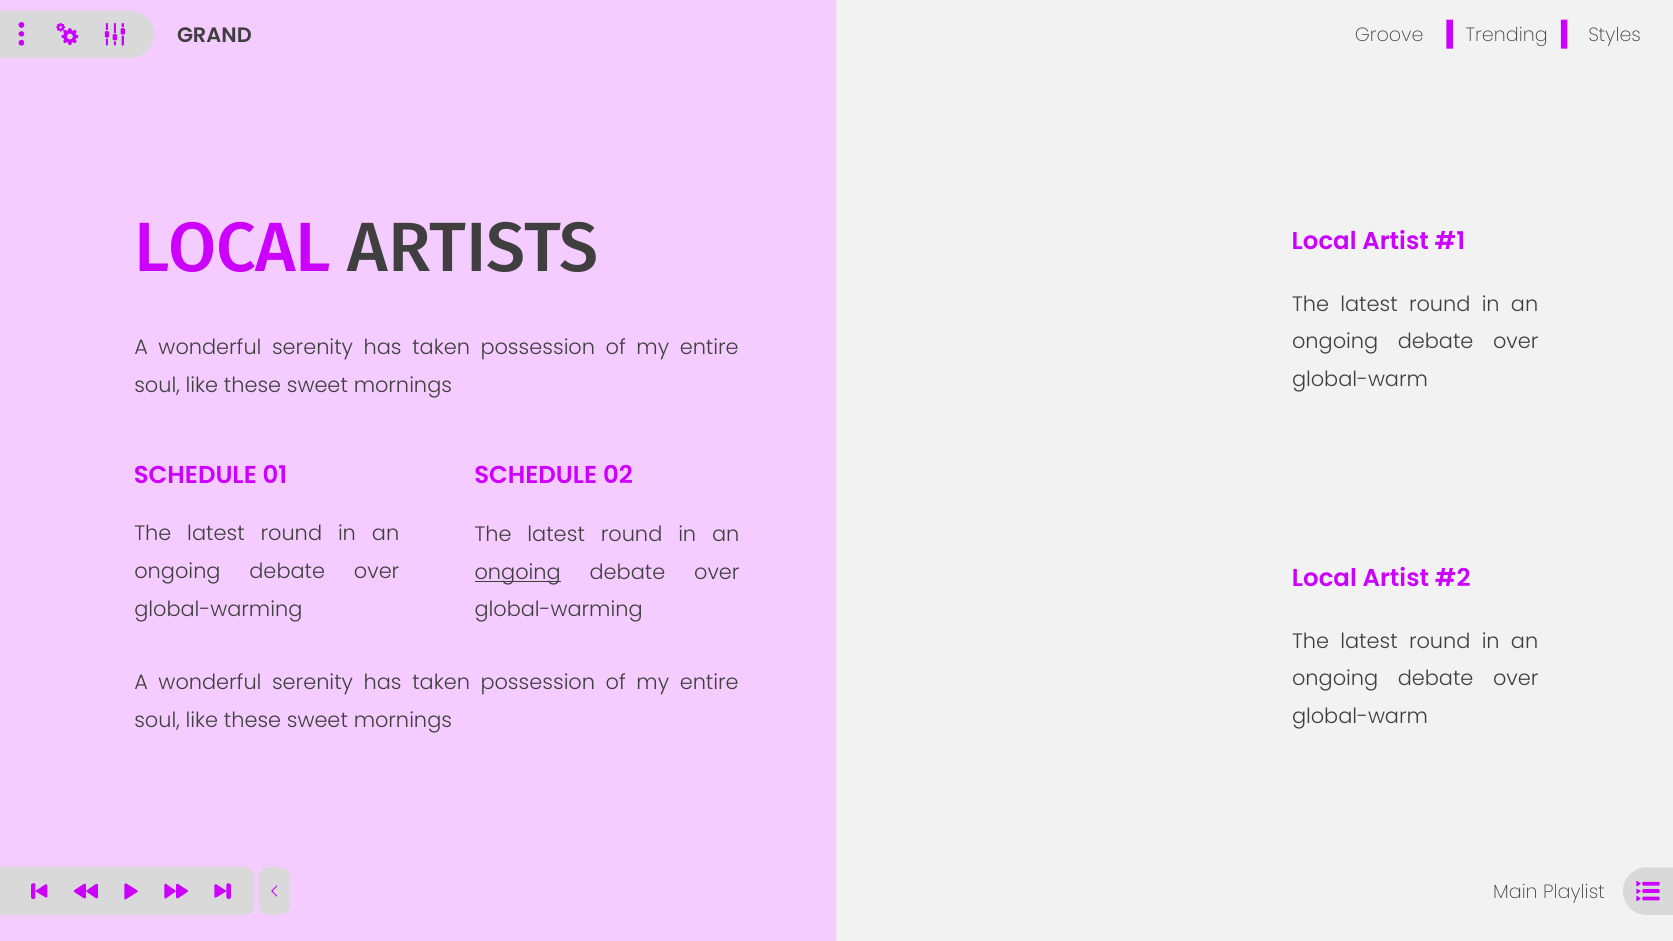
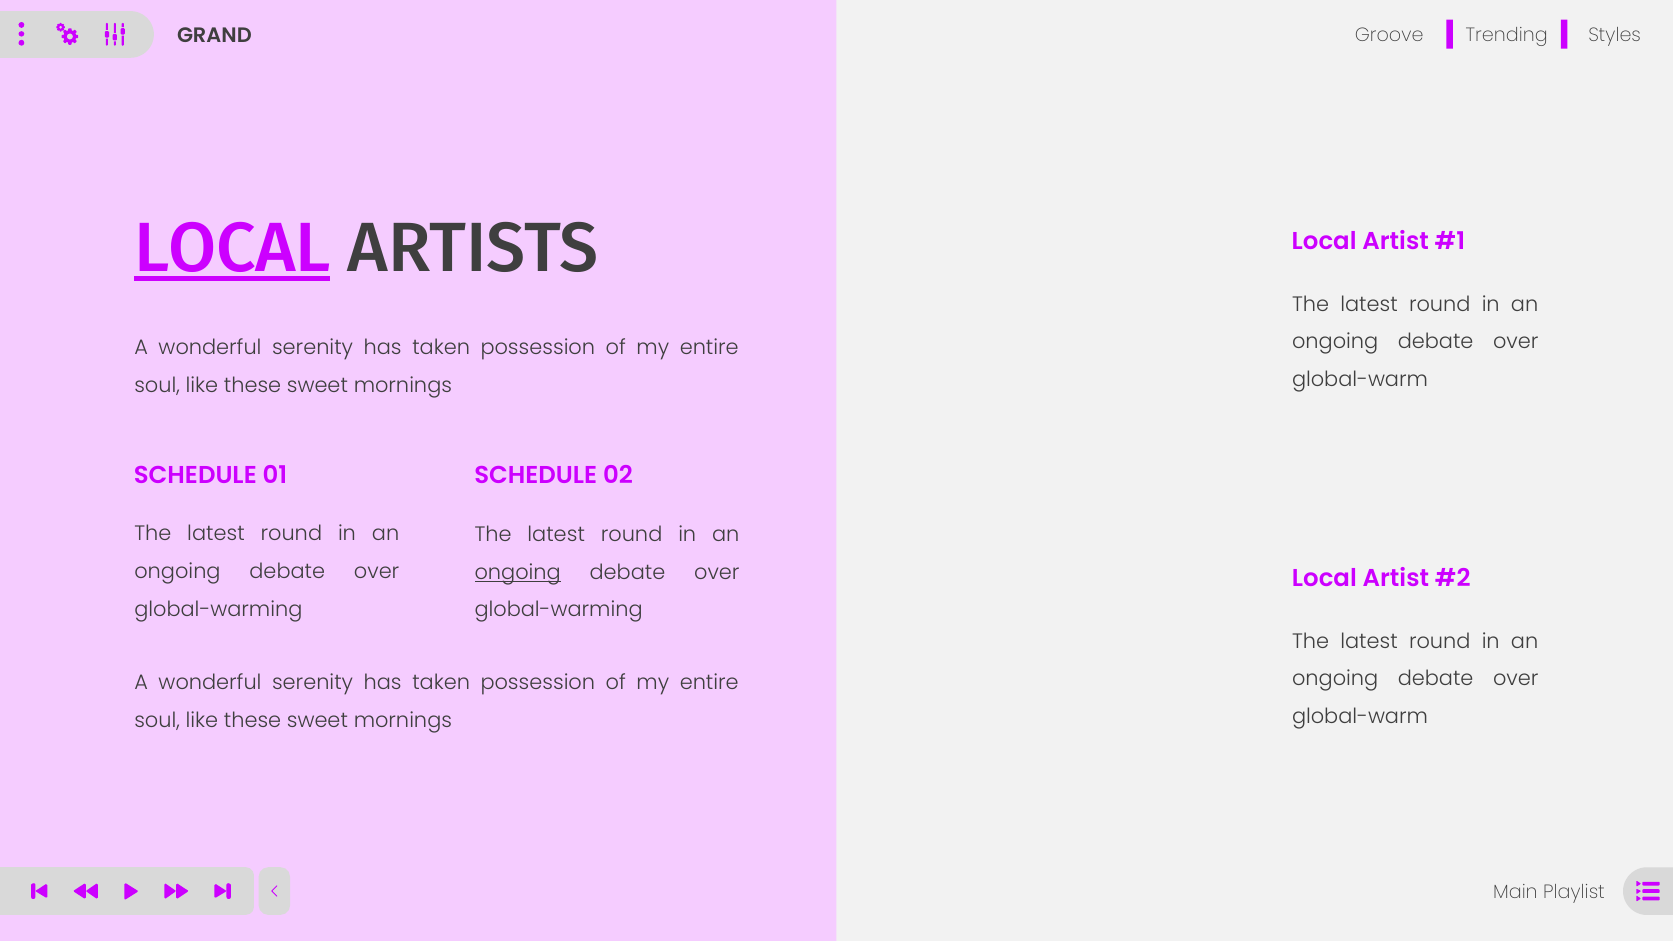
LOCAL underline: none -> present (232, 249)
